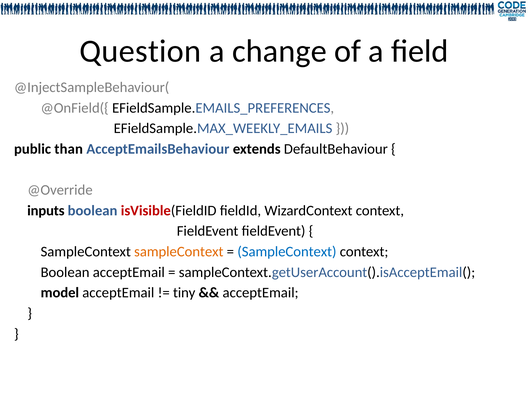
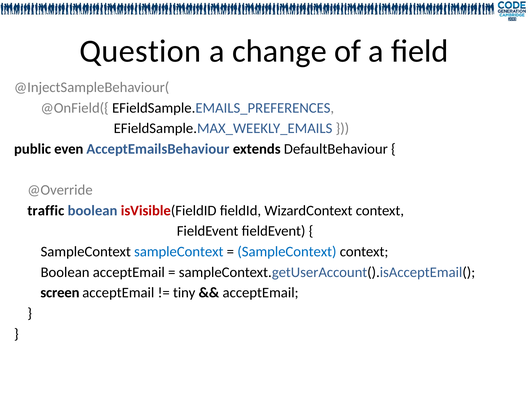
than: than -> even (69, 149)
inputs: inputs -> traffic (46, 211)
sampleContext colour: orange -> blue (179, 252)
model: model -> screen (60, 293)
